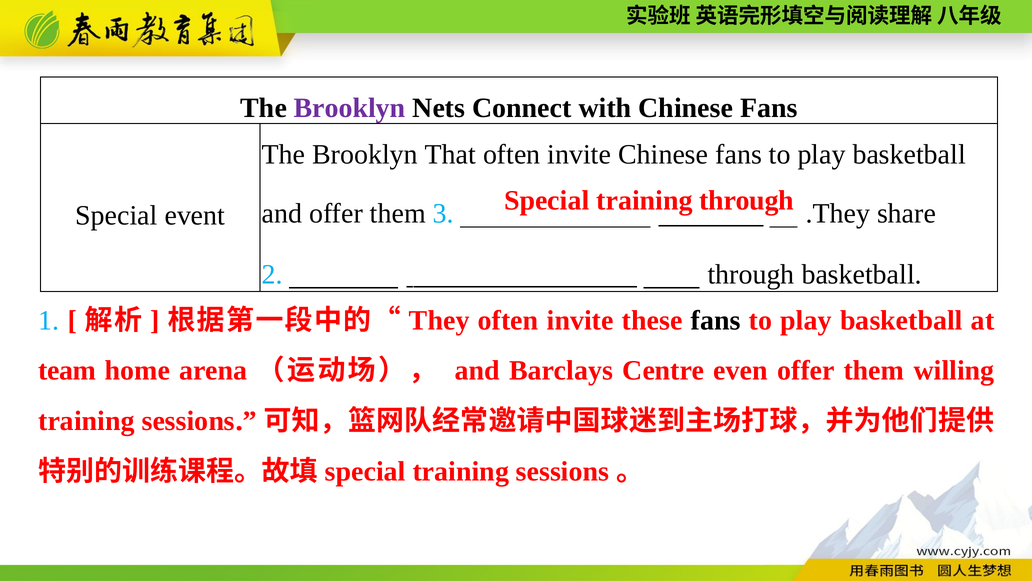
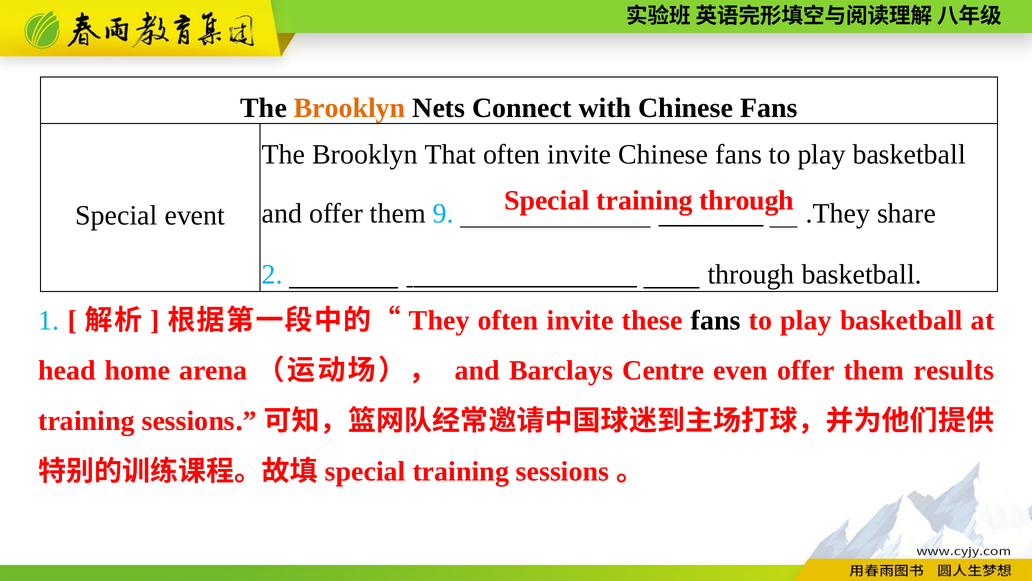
Brooklyn colour: purple -> orange (350, 108)
3: 3 -> 9 (443, 213)
team: team -> head (67, 370)
willing: willing -> results (954, 370)
